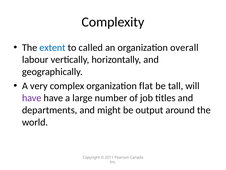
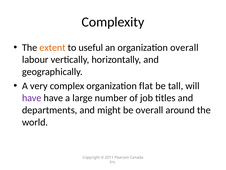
extent colour: blue -> orange (53, 47)
called: called -> useful (91, 47)
be output: output -> overall (149, 110)
